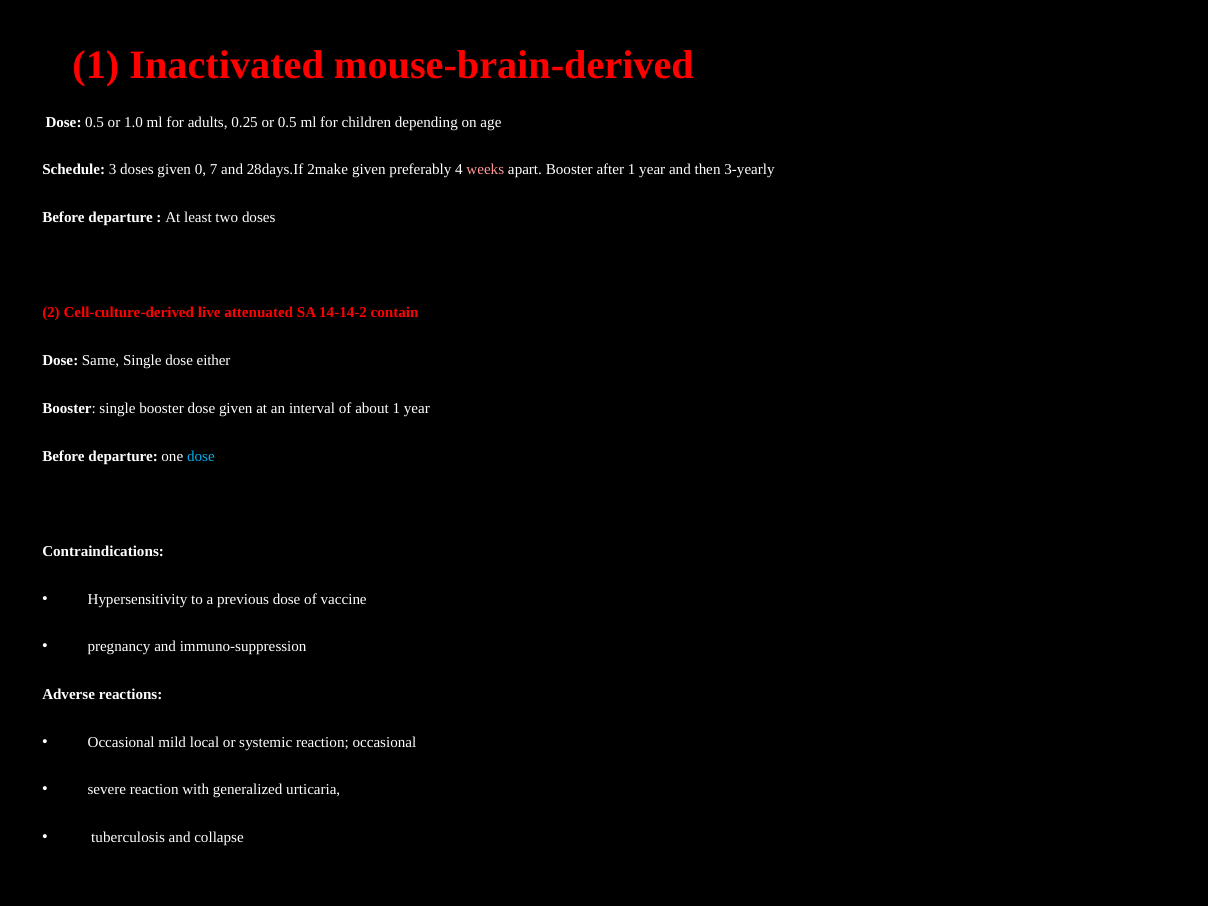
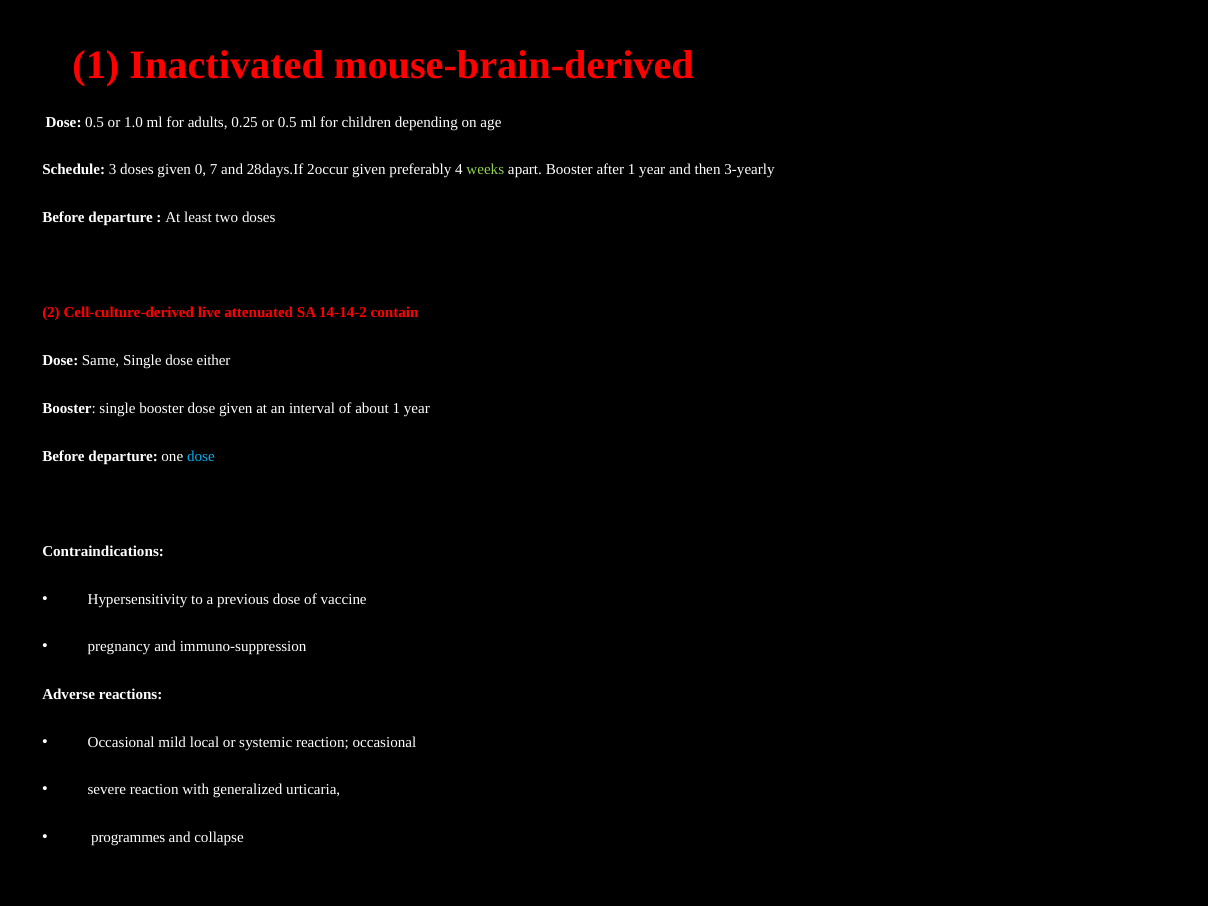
2make: 2make -> 2occur (328, 170)
weeks colour: pink -> light green (485, 170)
tuberculosis: tuberculosis -> programmes (128, 838)
